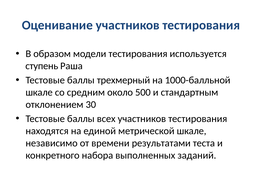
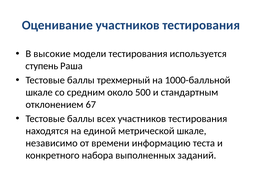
образом: образом -> высокие (52, 54)
30: 30 -> 67 (91, 105)
результатами: результатами -> информацию (161, 143)
